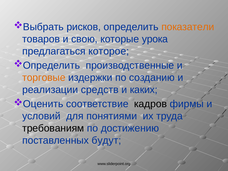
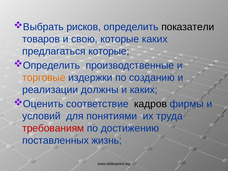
показатели colour: orange -> black (188, 27)
которые урока: урока -> каких (155, 39)
предлагаться которое: которое -> которые (109, 51)
средств: средств -> должны (100, 90)
требованиям colour: black -> red (53, 128)
будут: будут -> жизнь (107, 140)
